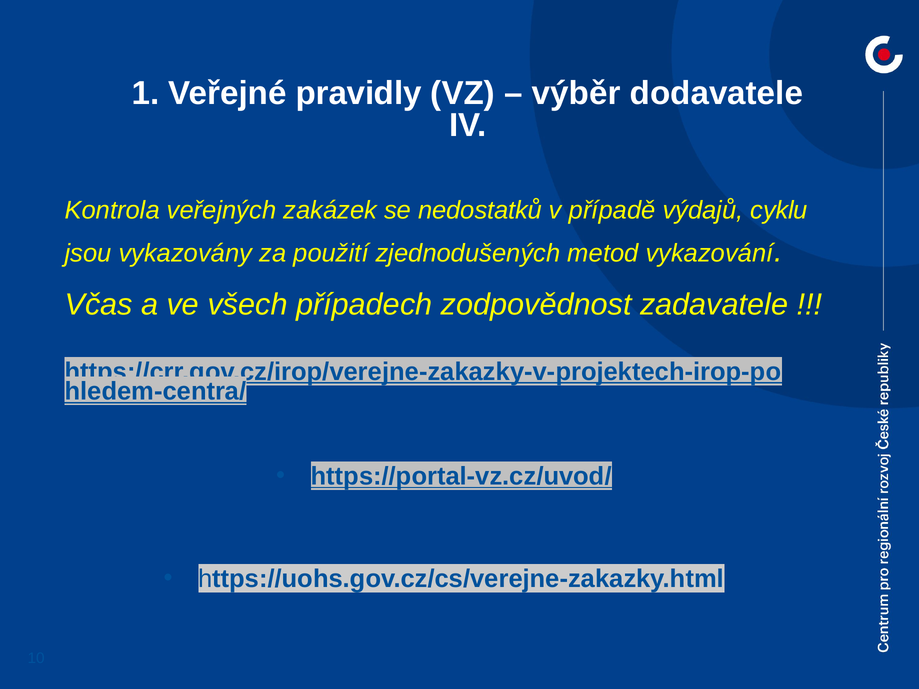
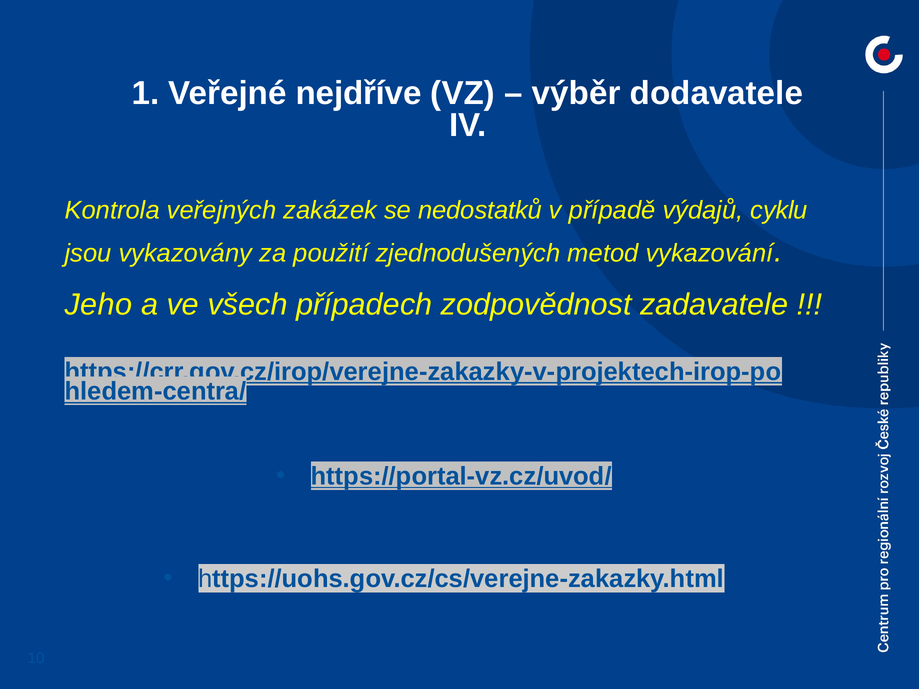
pravidly: pravidly -> nejdříve (359, 93)
Včas: Včas -> Jeho (99, 305)
